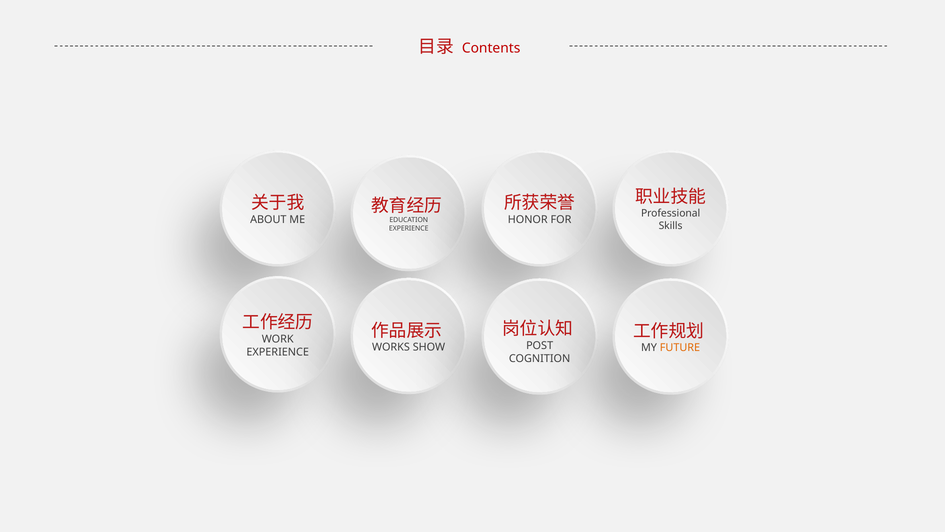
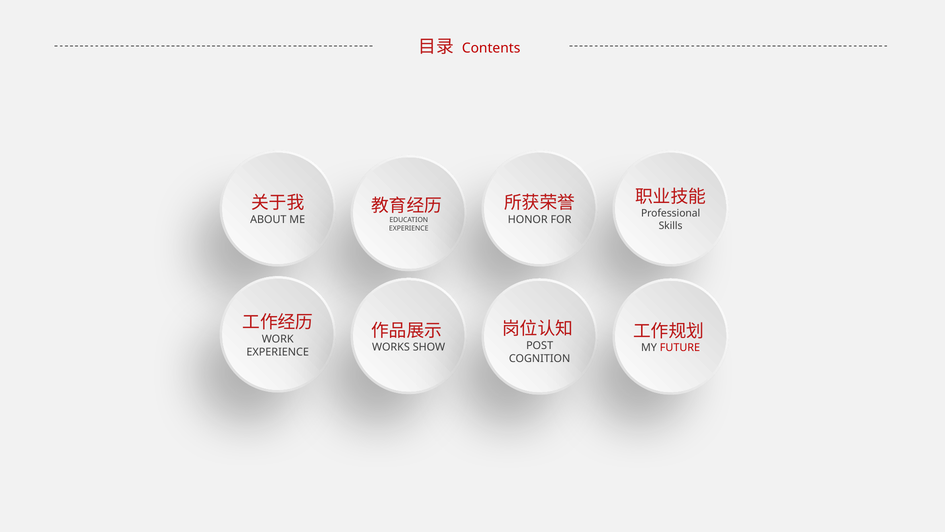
FUTURE colour: orange -> red (680, 348)
